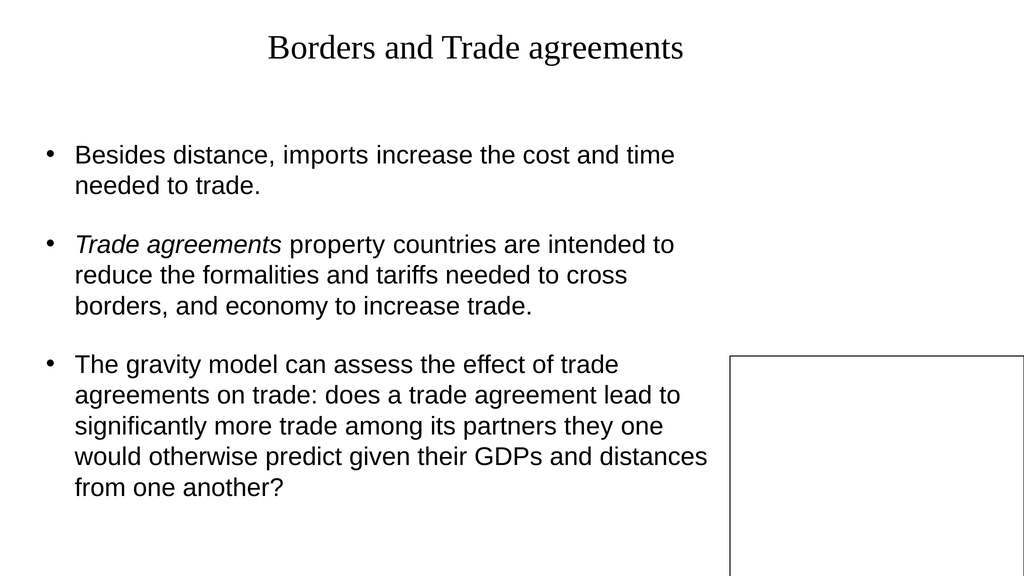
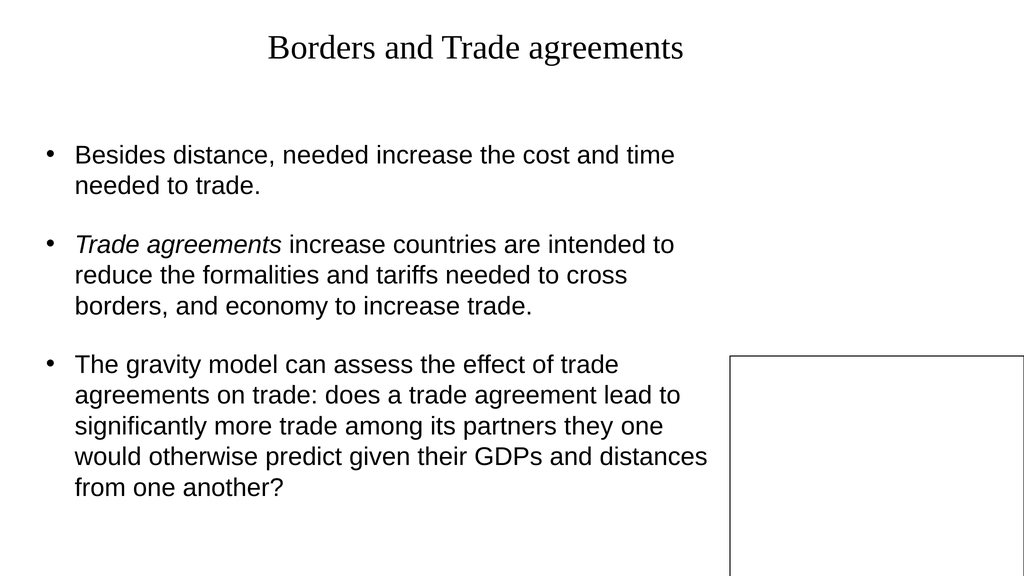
distance imports: imports -> needed (326, 155)
agreements property: property -> increase (337, 245)
